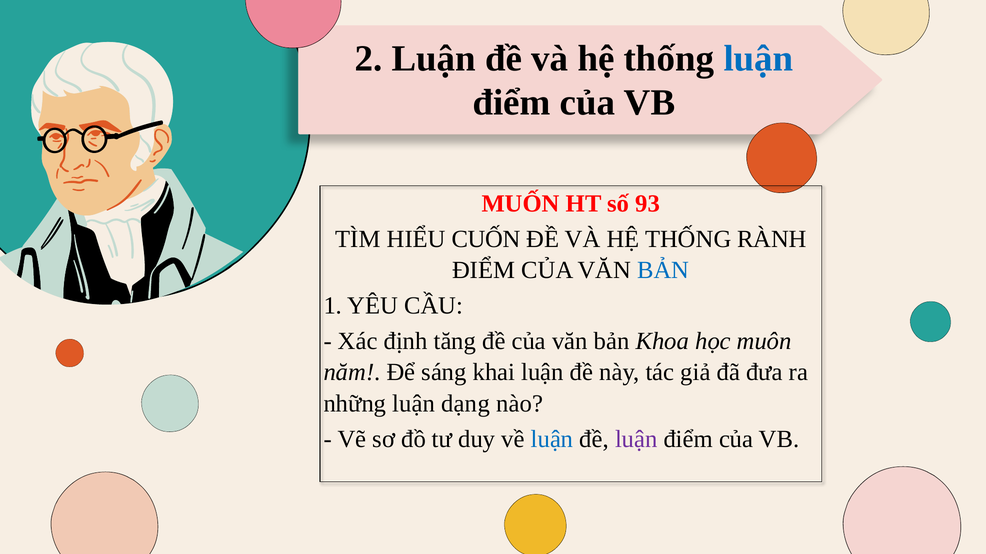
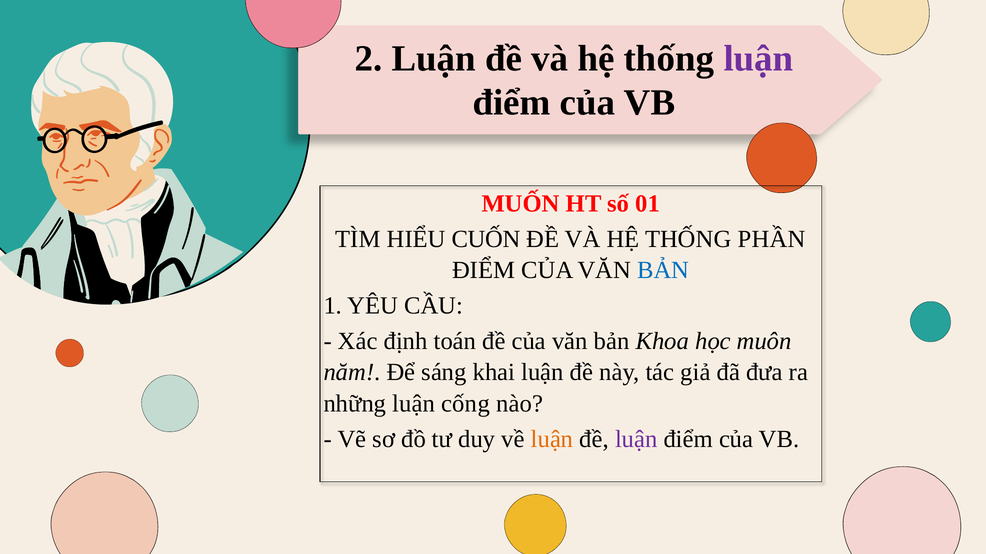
luận colour: blue -> purple (758, 59)
93: 93 -> 01 (648, 204)
RÀNH: RÀNH -> PHẦN (772, 239)
tăng: tăng -> toán (455, 341)
dạng: dạng -> cống (466, 404)
luận colour: blue -> orange (552, 440)
